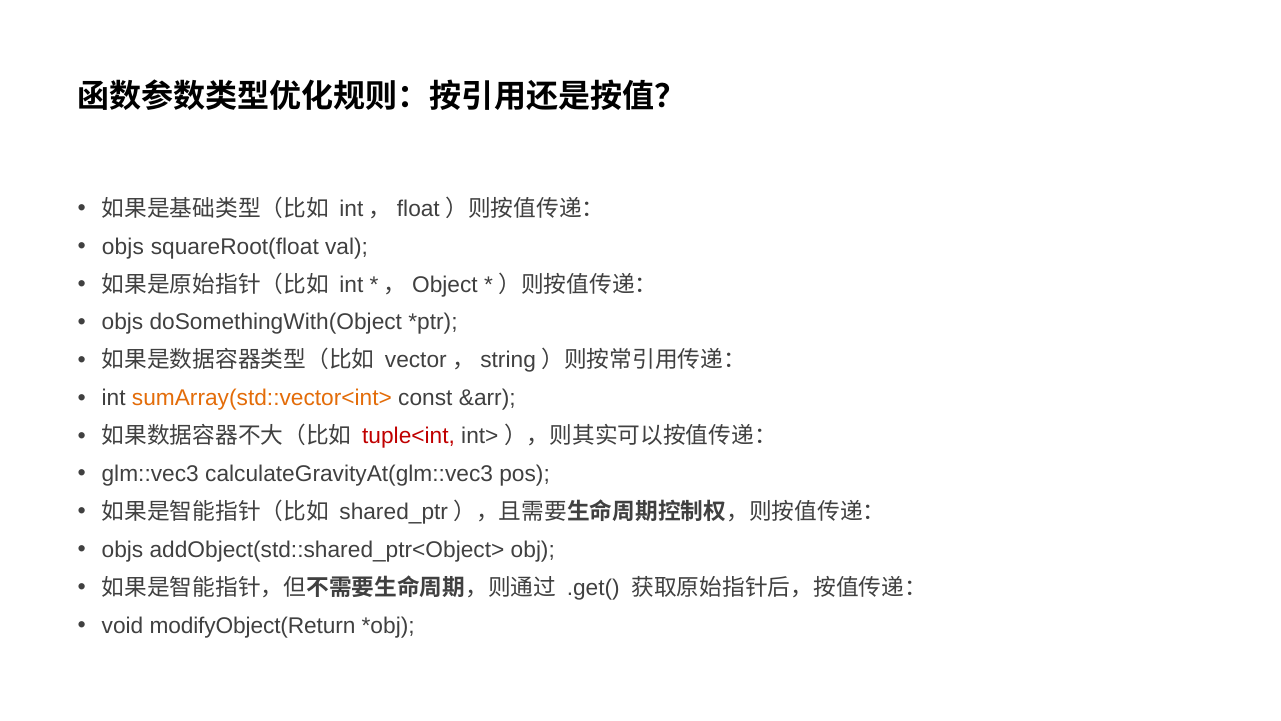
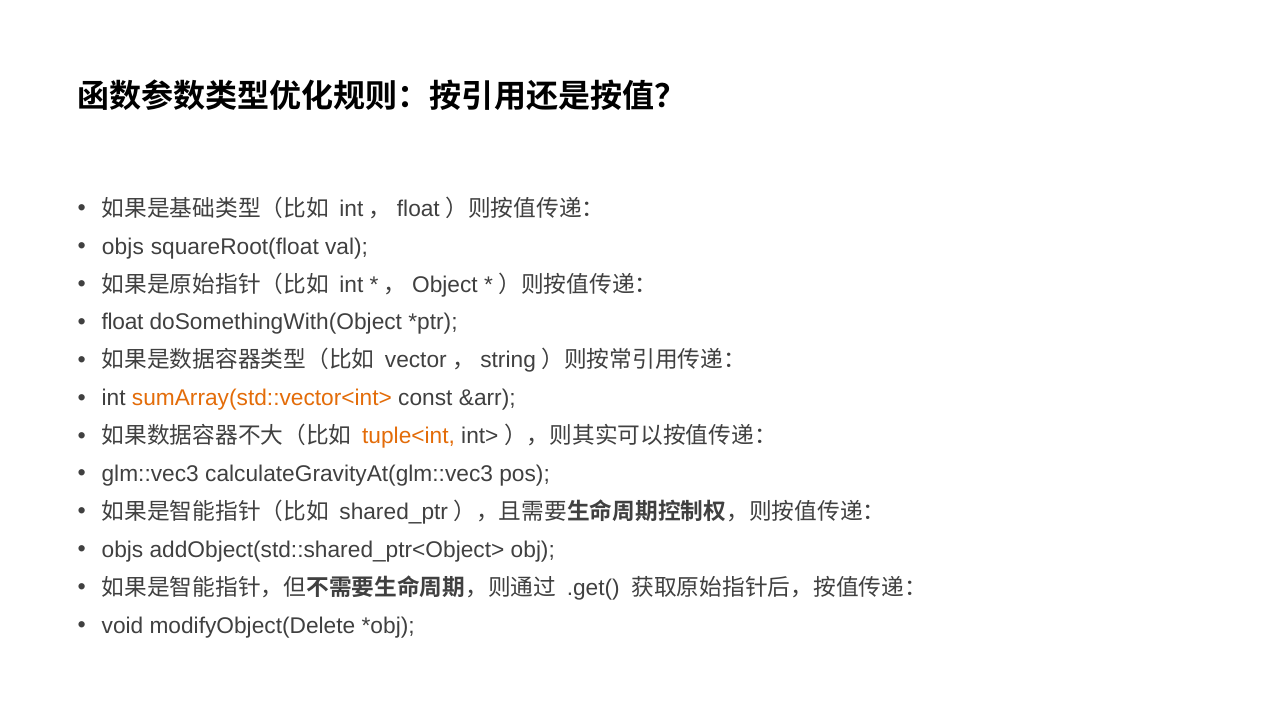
objs: objs -> float (123, 322)
tuple<int colour: red -> orange (409, 436)
modifyObject(Return: modifyObject(Return -> modifyObject(Delete (252, 625)
